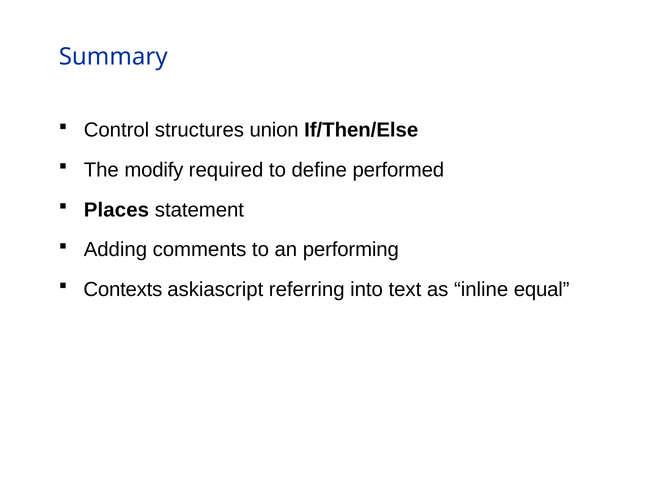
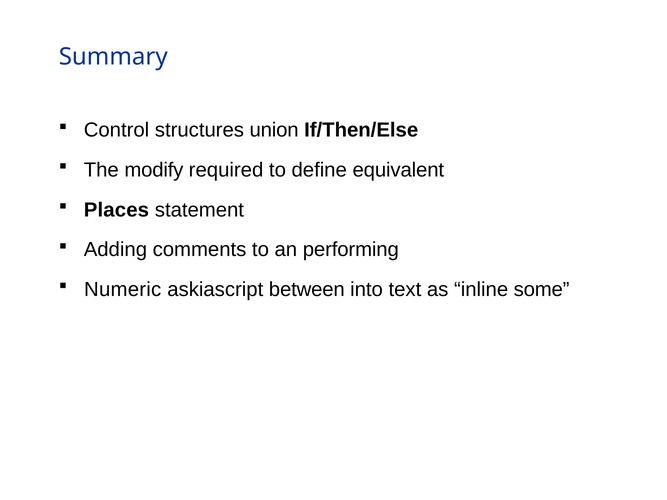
performed: performed -> equivalent (398, 170)
Contexts: Contexts -> Numeric (123, 290)
referring: referring -> between (307, 290)
equal: equal -> some (542, 290)
